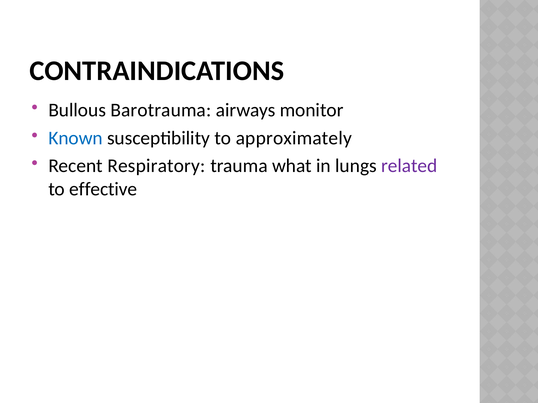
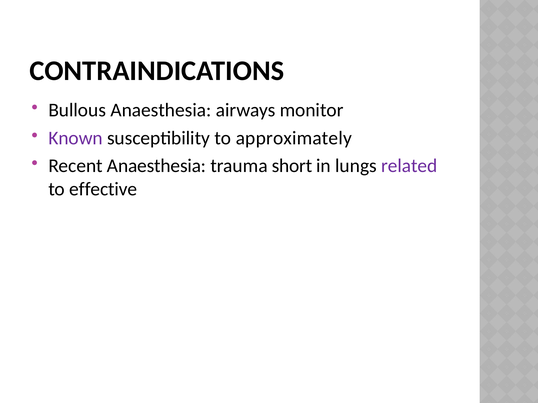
Bullous Barotrauma: Barotrauma -> Anaesthesia (161, 110)
Known colour: blue -> purple (76, 138)
Recent Respiratory: Respiratory -> Anaesthesia (157, 166)
what: what -> short (292, 166)
